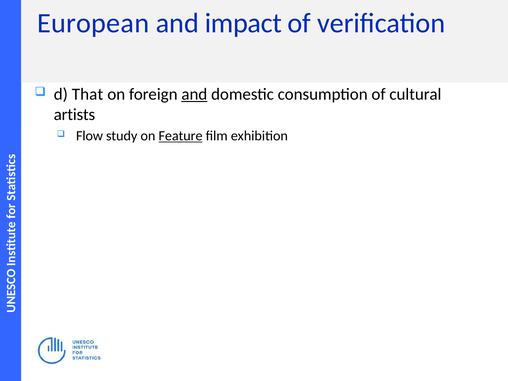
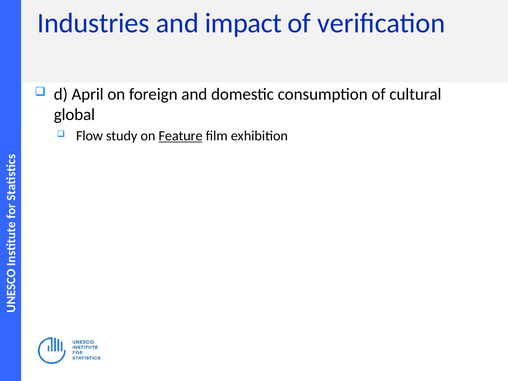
European: European -> Industries (93, 23)
That: That -> April (88, 94)
and underline: present -> none (194, 94)
artists: artists -> global (74, 115)
